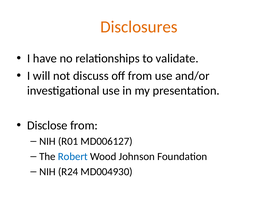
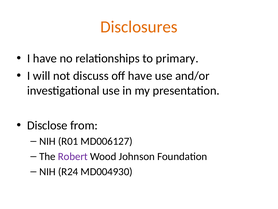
validate: validate -> primary (177, 58)
off from: from -> have (140, 76)
Robert colour: blue -> purple (73, 156)
